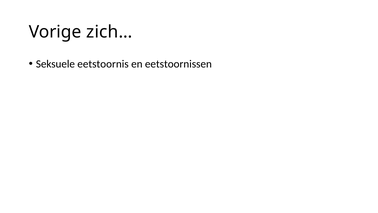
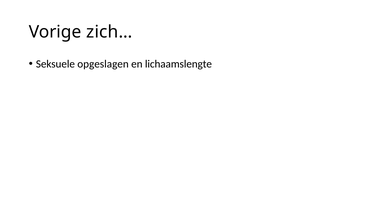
eetstoornis: eetstoornis -> opgeslagen (103, 64)
eetstoornissen: eetstoornissen -> lichaamslengte (178, 64)
